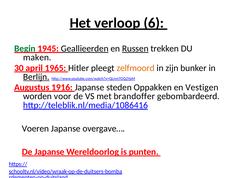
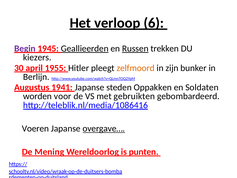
Begin colour: green -> purple (25, 48)
maken: maken -> kiezers (37, 57)
1965: 1965 -> 1955 (56, 68)
Berlijn underline: present -> none (36, 77)
1916: 1916 -> 1941 (62, 87)
Vestigen: Vestigen -> Soldaten (202, 87)
brandoffer: brandoffer -> gebruikten (134, 96)
overgave… underline: none -> present (104, 128)
De Japanse: Japanse -> Mening (49, 152)
